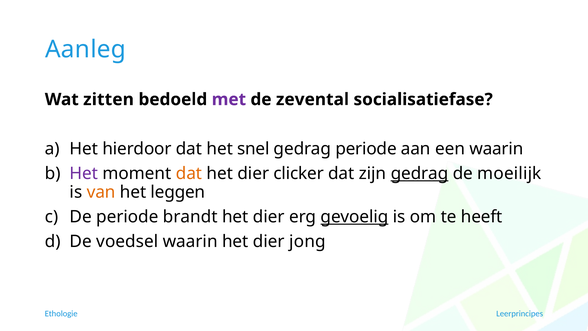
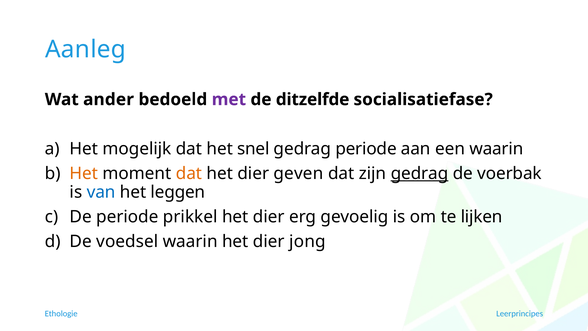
zitten: zitten -> ander (109, 99)
zevental: zevental -> ditzelfde (313, 99)
hierdoor: hierdoor -> mogelijk (137, 149)
Het colour: purple -> orange (84, 173)
clicker: clicker -> geven (298, 173)
moeilijk: moeilijk -> voerbak (510, 173)
van colour: orange -> blue (101, 192)
brandt: brandt -> prikkel (190, 217)
gevoelig underline: present -> none (355, 217)
heeft: heeft -> lijken (482, 217)
